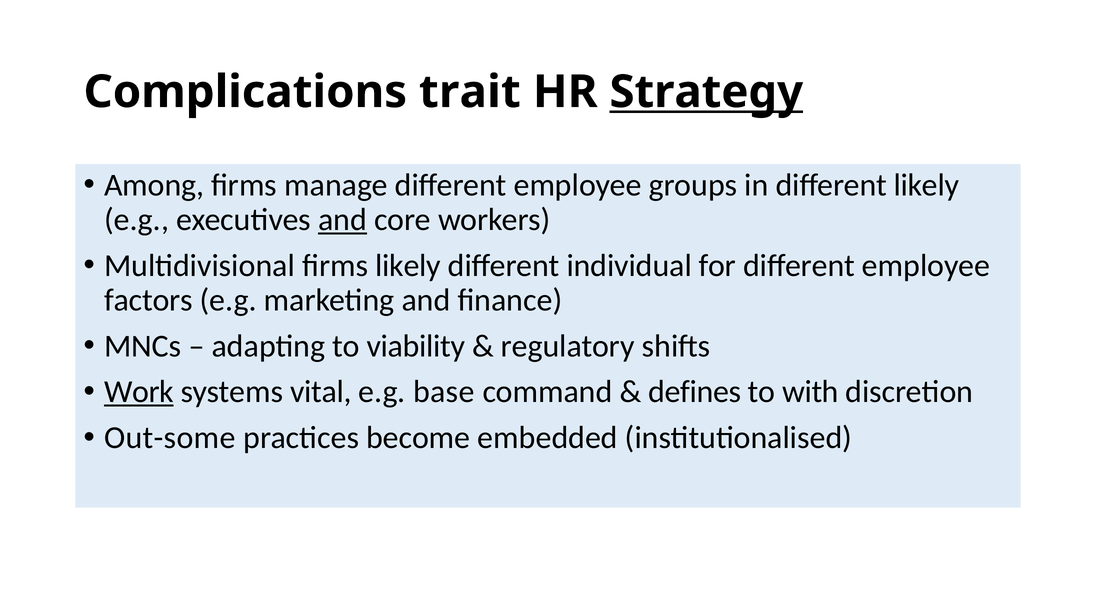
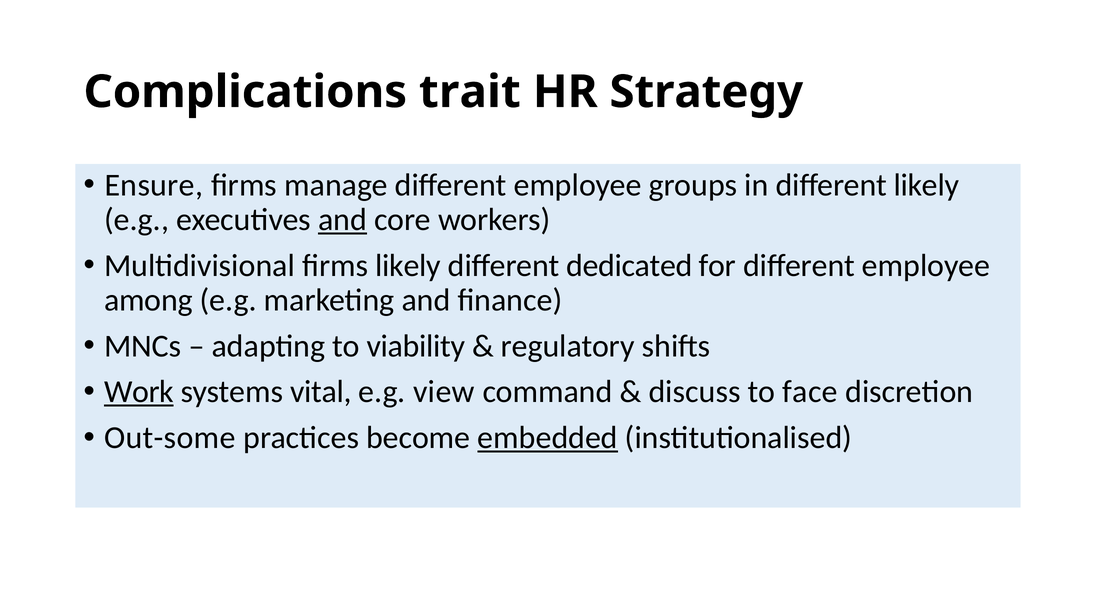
Strategy underline: present -> none (706, 92)
Among: Among -> Ensure (154, 185)
individual: individual -> dedicated (629, 266)
factors: factors -> among (148, 300)
base: base -> view (444, 392)
defines: defines -> discuss (695, 392)
with: with -> face (810, 392)
embedded underline: none -> present (548, 438)
